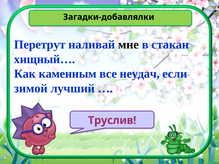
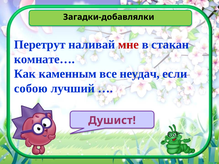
мне colour: black -> red (128, 45)
хищный…: хищный… -> комнате… (44, 59)
зимой: зимой -> собою (31, 89)
Труслив: Труслив -> Душист (112, 121)
